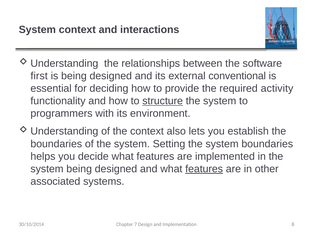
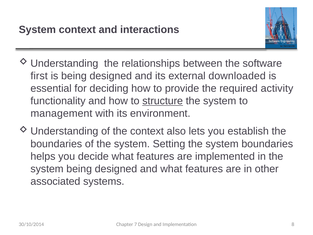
conventional: conventional -> downloaded (237, 76)
programmers: programmers -> management (61, 113)
features underline: present -> none (204, 169)
